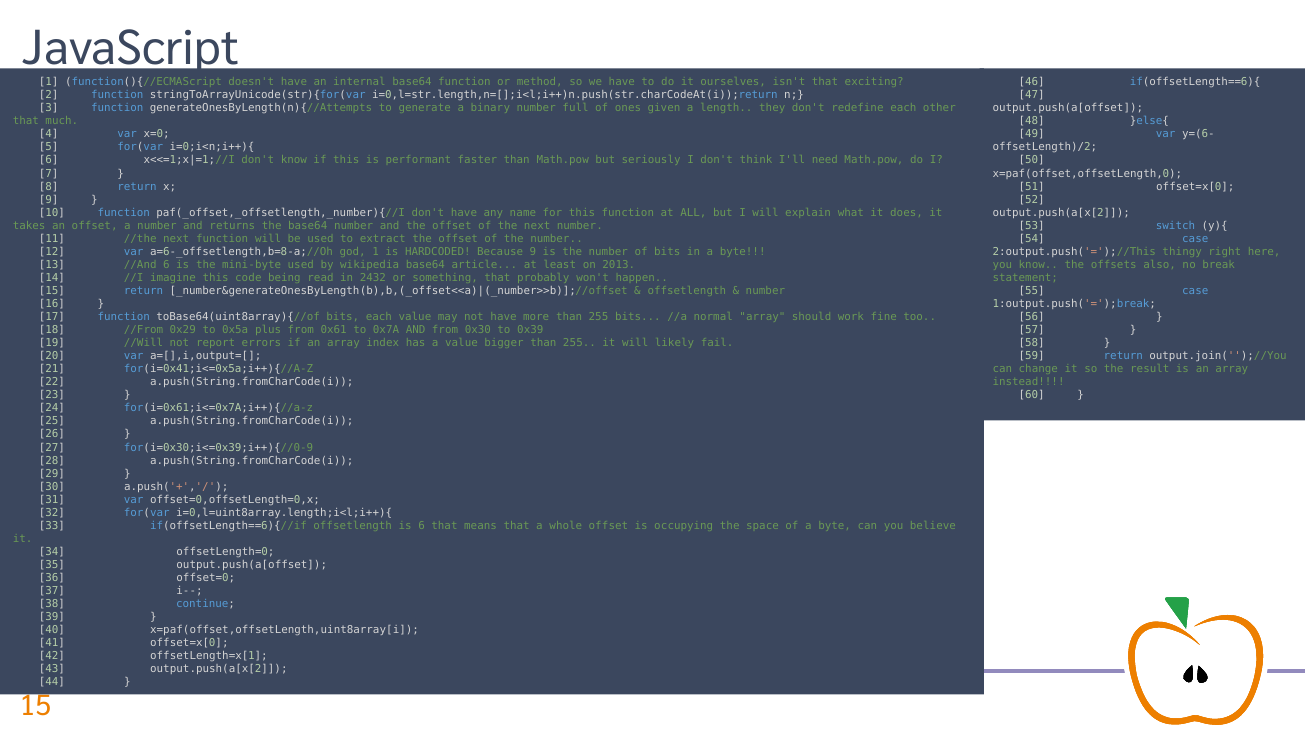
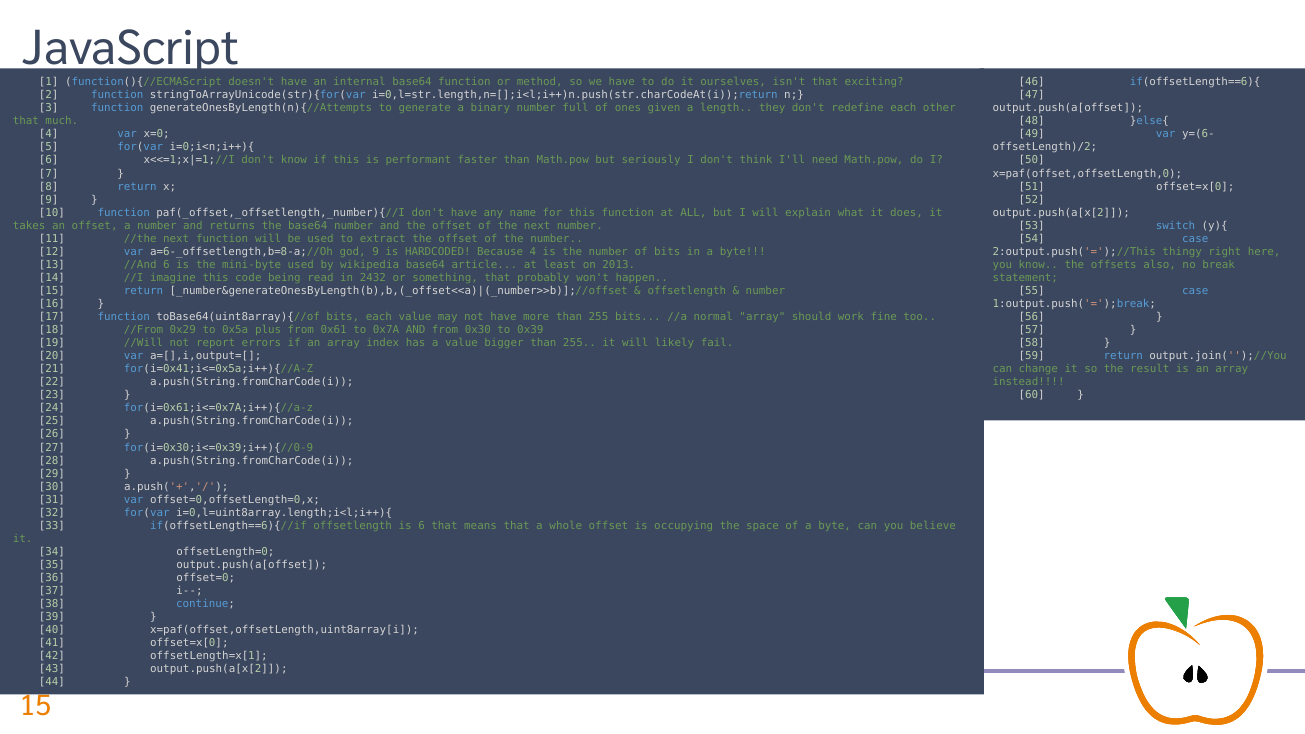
god 1: 1 -> 9 (376, 252)
Because 9: 9 -> 4 (533, 252)
